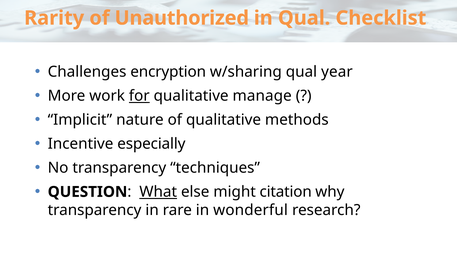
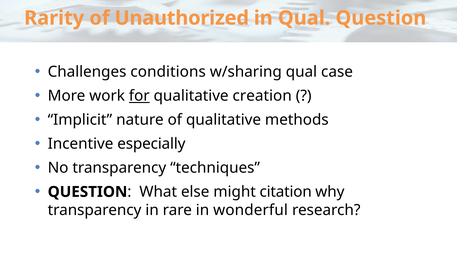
Qual Checklist: Checklist -> Question (381, 18)
encryption: encryption -> conditions (168, 72)
year: year -> case (337, 72)
manage: manage -> creation (262, 96)
What underline: present -> none (158, 192)
